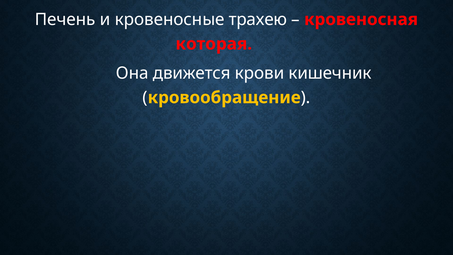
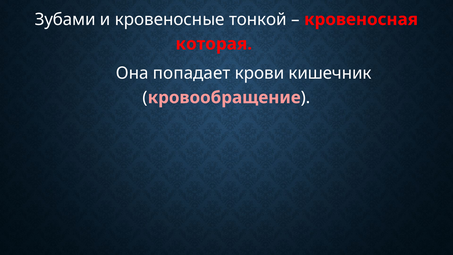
Печень: Печень -> Зубами (65, 19)
трахею: трахею -> тонкой (258, 19)
движется: движется -> попадает (192, 73)
кровообращение colour: yellow -> pink (224, 97)
